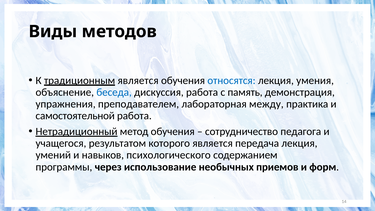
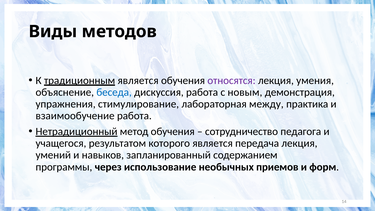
относятся colour: blue -> purple (232, 80)
память: память -> новым (245, 92)
преподавателем: преподавателем -> стимулирование (139, 104)
самостоятельной: самостоятельной -> взаимообучение (75, 116)
психологического: психологического -> запланированный (169, 155)
